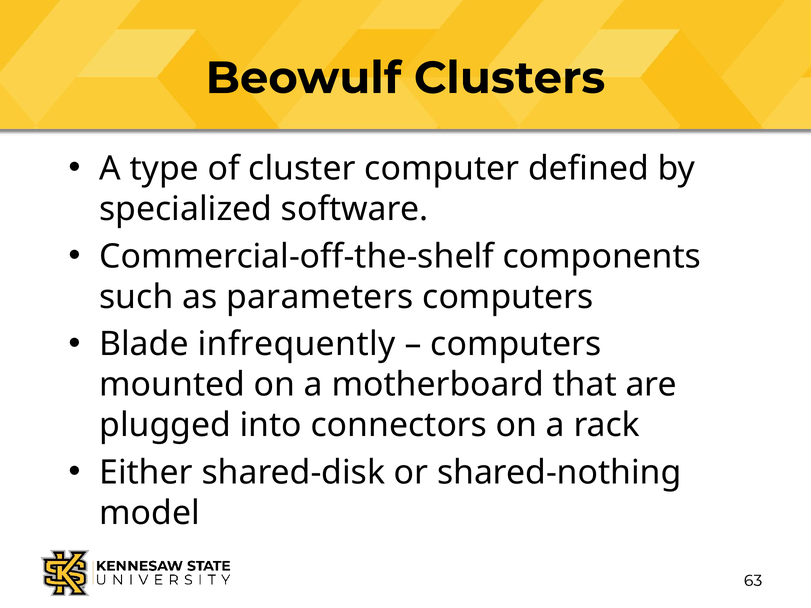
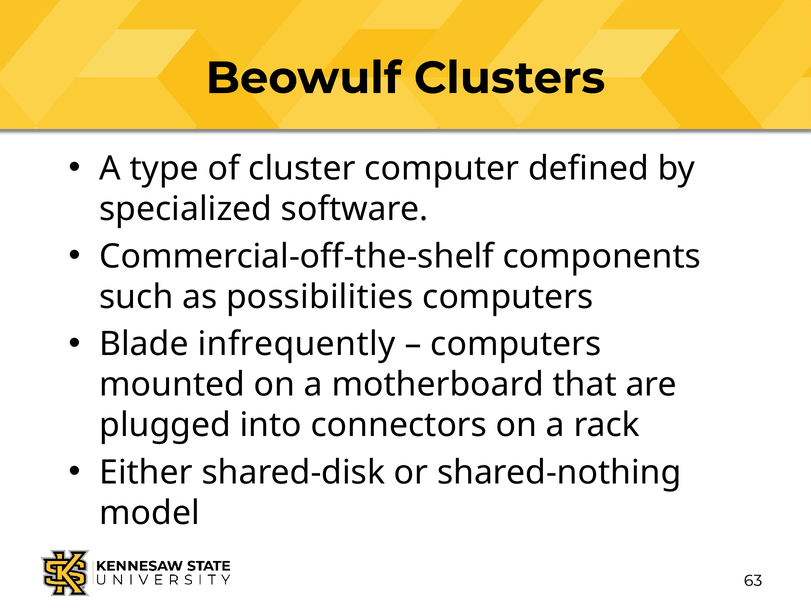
parameters: parameters -> possibilities (320, 297)
